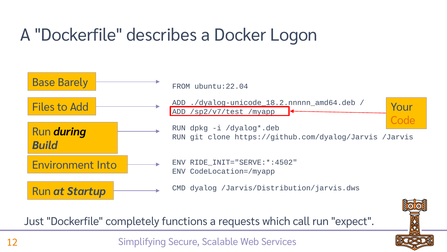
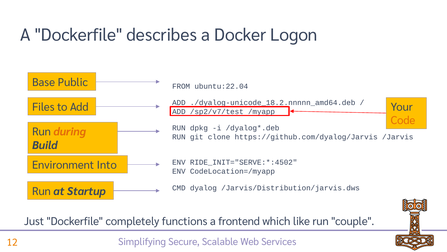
Barely: Barely -> Public (73, 82)
during colour: black -> orange (70, 132)
requests: requests -> frontend (239, 221)
call: call -> like (301, 221)
expect: expect -> couple (353, 221)
